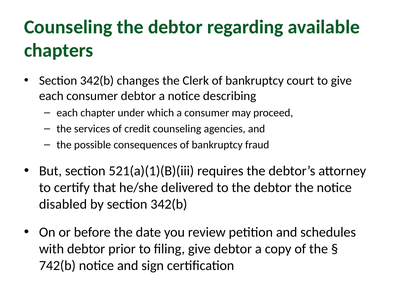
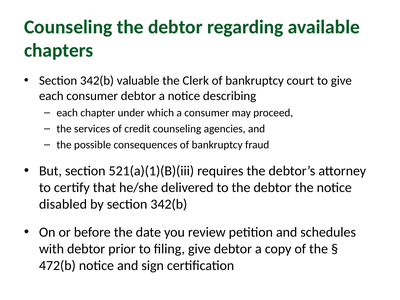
changes: changes -> valuable (138, 81)
742(b: 742(b -> 472(b (57, 265)
